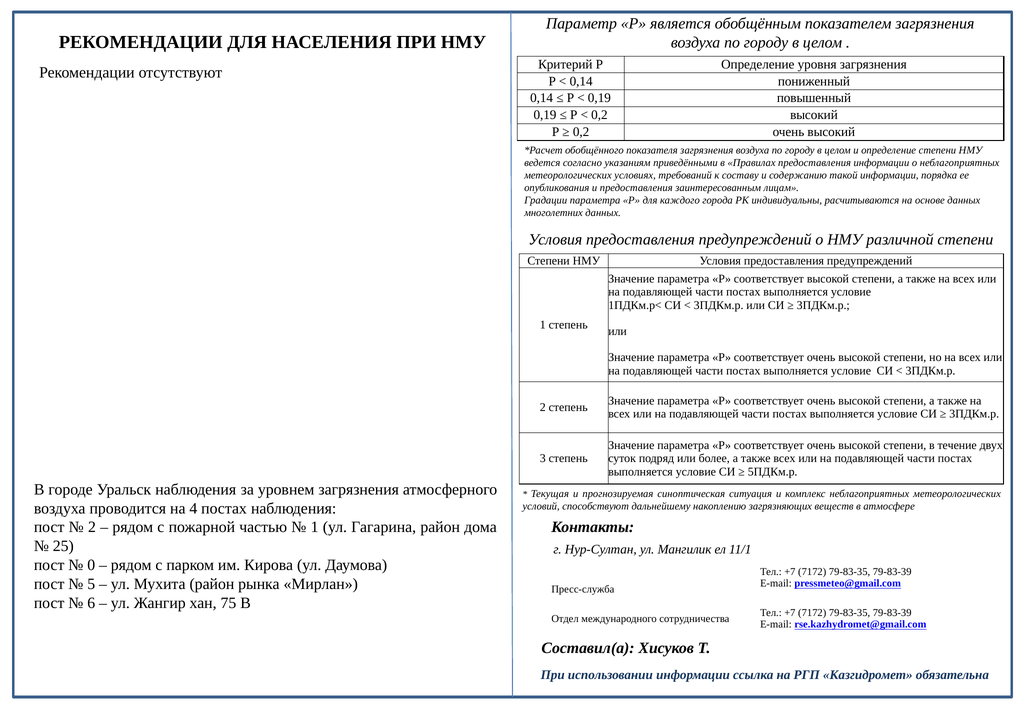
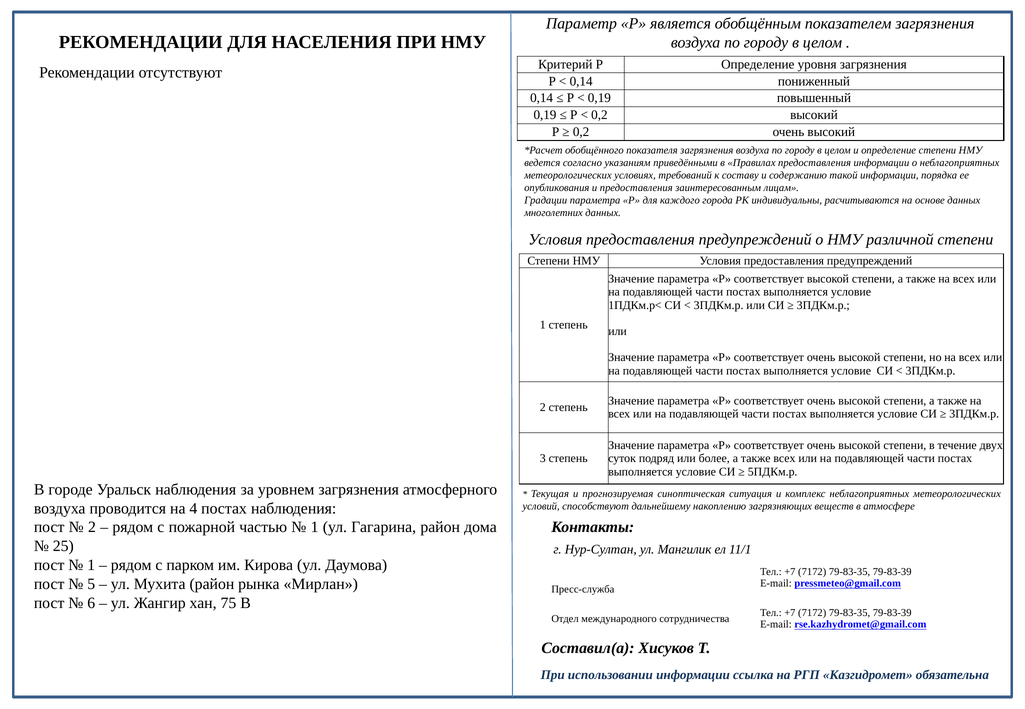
0: 0 -> 1 (91, 566)
